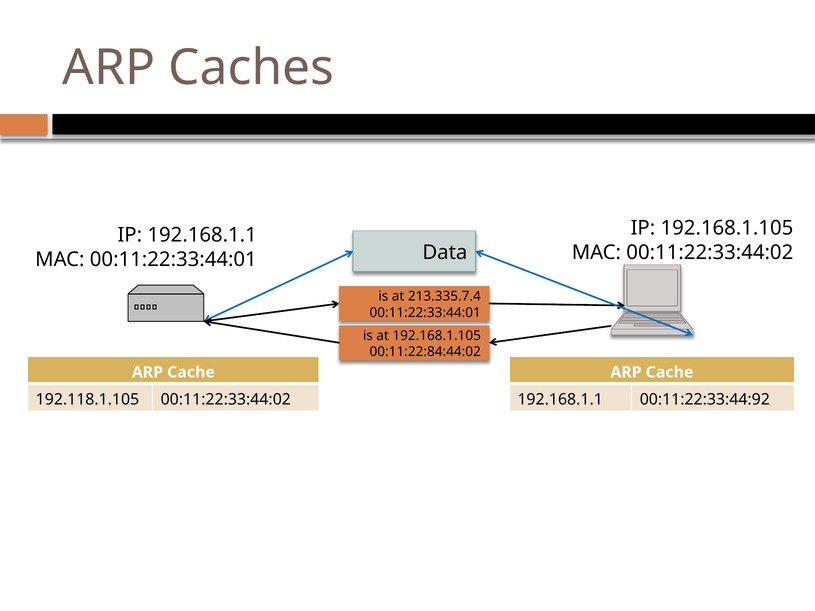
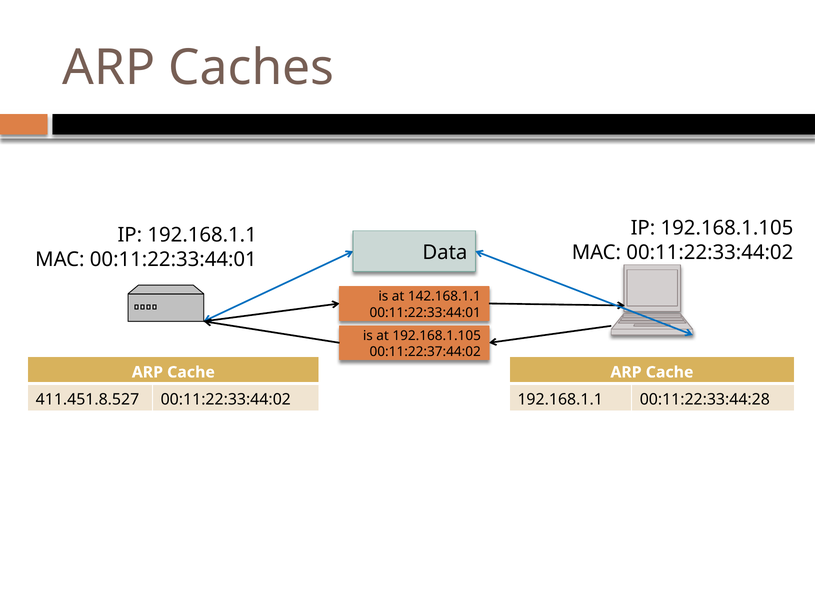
213.335.7.4: 213.335.7.4 -> 142.168.1.1 (444, 296)
00:11:22:84:44:02: 00:11:22:84:44:02 -> 00:11:22:37:44:02 (425, 352)
192.118.1.105: 192.118.1.105 -> 411.451.8.527 (87, 400)
00:11:22:33:44:92: 00:11:22:33:44:92 -> 00:11:22:33:44:28 (705, 400)
